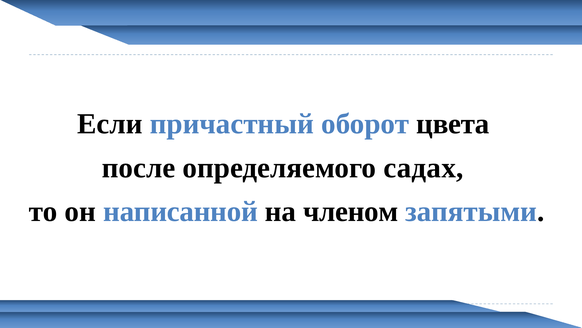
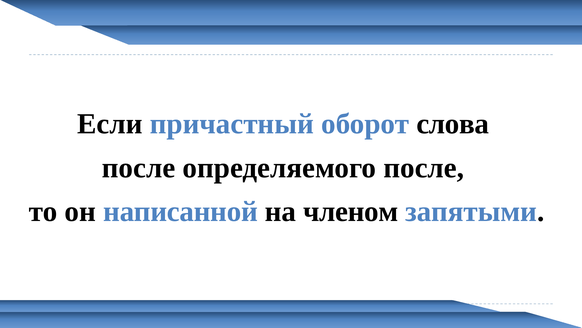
цвета: цвета -> слова (453, 124)
определяемого садах: садах -> после (424, 167)
